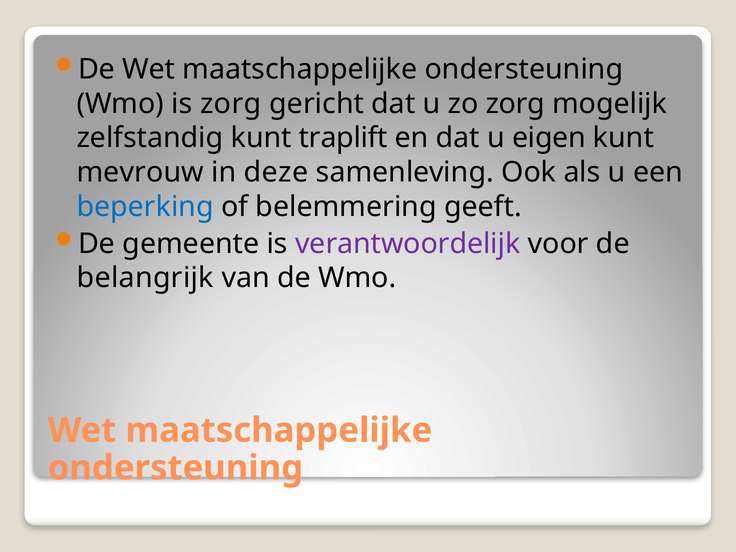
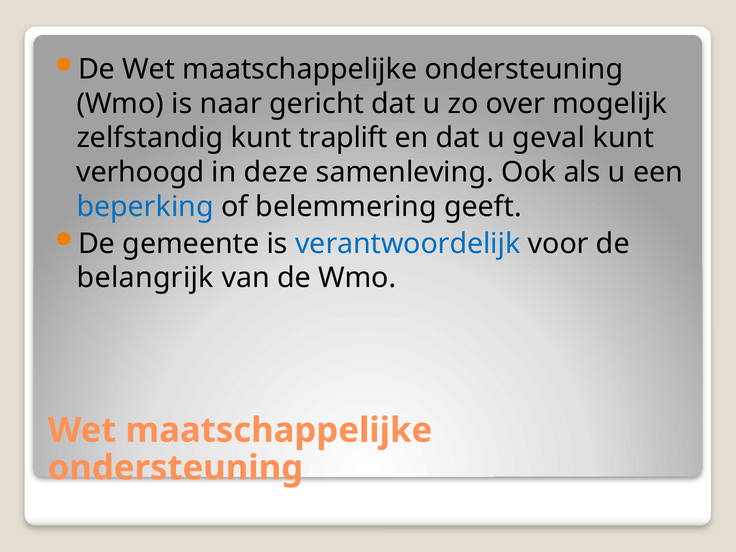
is zorg: zorg -> naar (231, 104)
zo zorg: zorg -> over (515, 104)
eigen: eigen -> geval (549, 138)
mevrouw: mevrouw -> verhoogd (140, 172)
verantwoordelijk colour: purple -> blue (408, 244)
